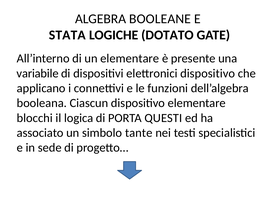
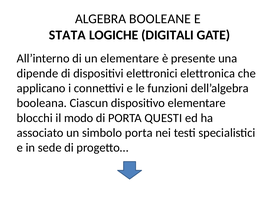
DOTATO: DOTATO -> DIGITALI (168, 35)
variabile: variabile -> dipende (37, 73)
elettronici dispositivo: dispositivo -> elettronica (208, 73)
logica: logica -> modo (79, 118)
simbolo tante: tante -> porta (139, 133)
